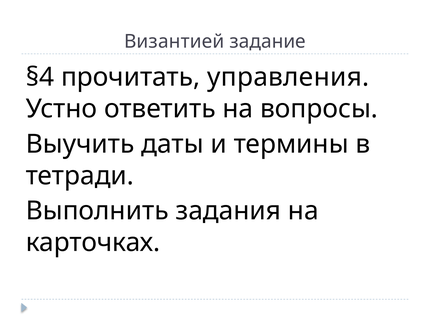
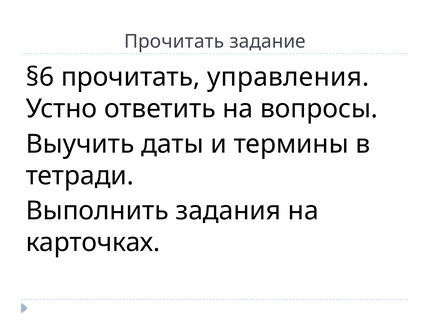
Византией: Византией -> Прочитать (174, 41)
§4: §4 -> §6 (40, 77)
